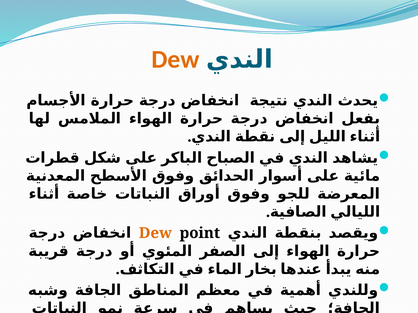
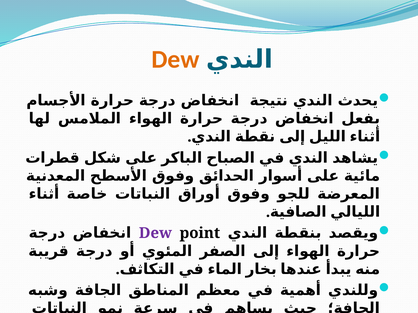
Dew colour: orange -> purple (155, 233)
